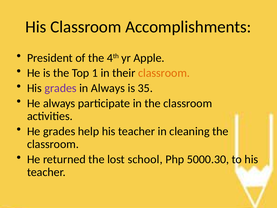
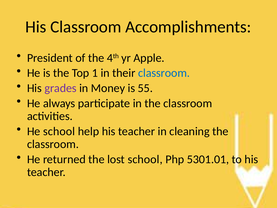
classroom colour: orange -> blue (164, 73)
in Always: Always -> Money (108, 88)
35: 35 -> 55 (145, 88)
He grades: grades -> school (59, 131)
5000.30: 5000.30 -> 5301.01 (208, 159)
